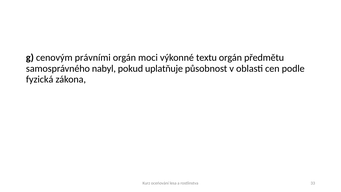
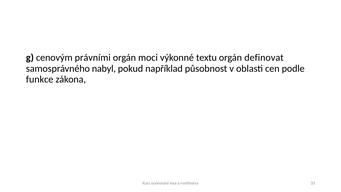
předmětu: předmětu -> definovat (264, 58)
uplatňuje: uplatňuje -> například (164, 68)
fyzická: fyzická -> funkce (40, 79)
